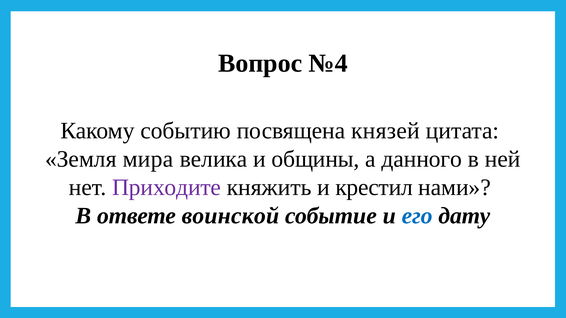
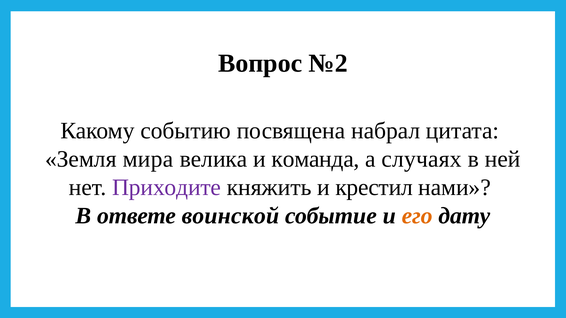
№4: №4 -> №2 (328, 63)
князей: князей -> набрал (386, 131)
общины: общины -> команда (316, 159)
данного: данного -> случаях (422, 159)
его colour: blue -> orange (417, 216)
